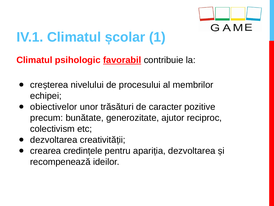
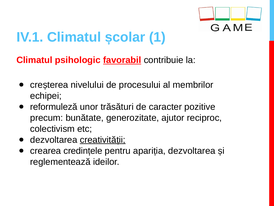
obiectivelor: obiectivelor -> reformuleză (54, 107)
creativității underline: none -> present (103, 139)
recompenează: recompenează -> reglementează (60, 161)
